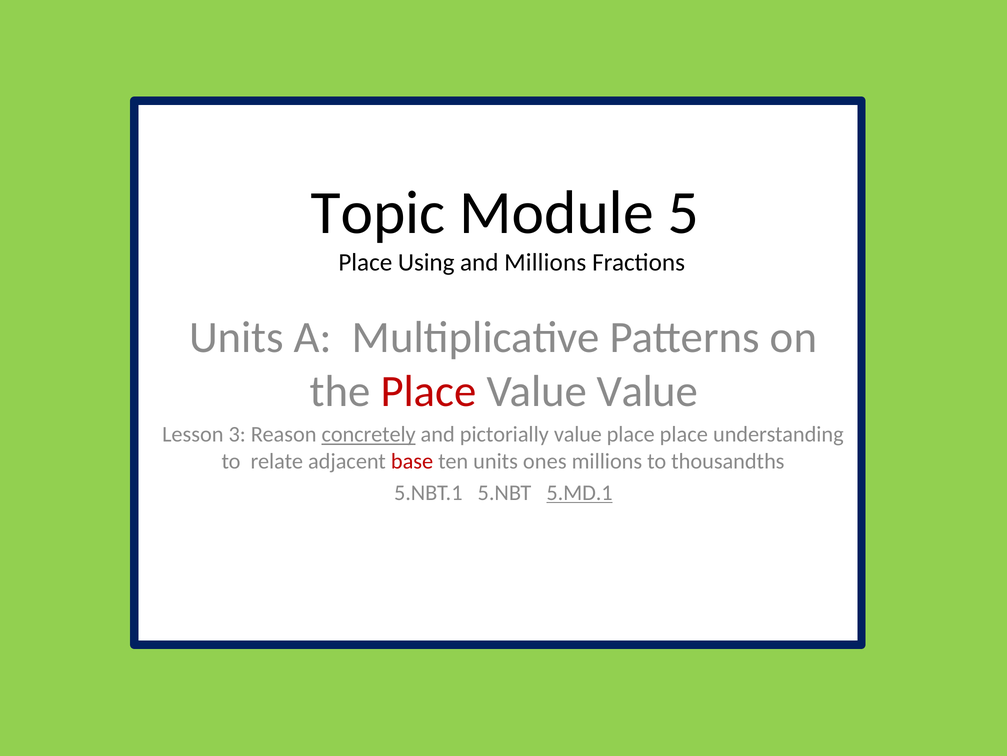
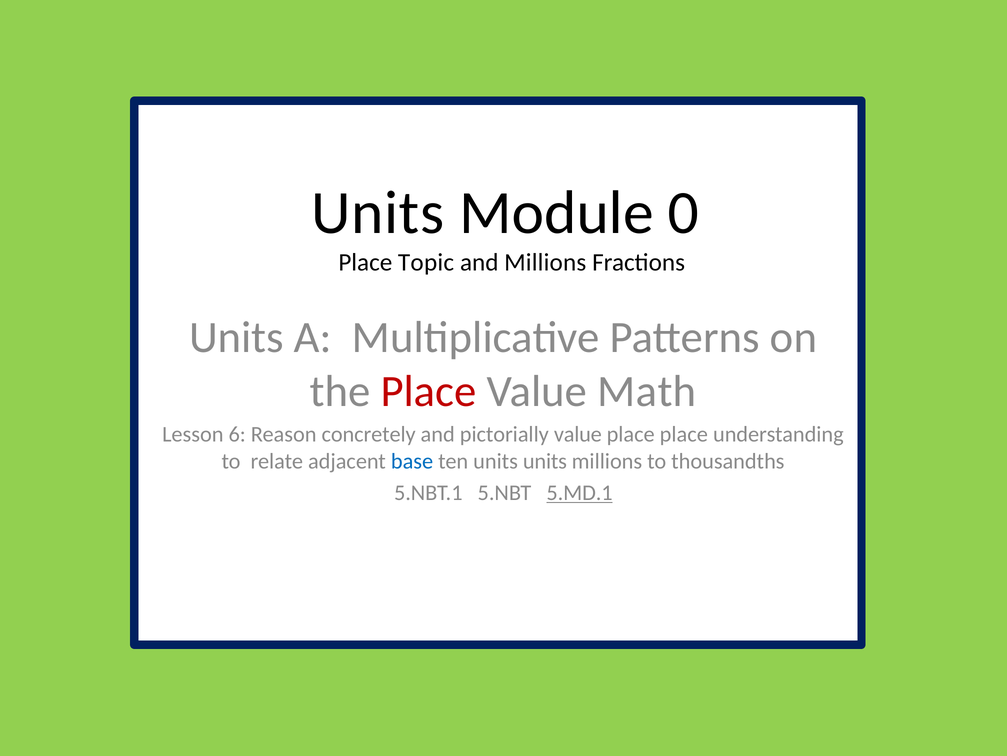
Topic: Topic -> Units (378, 213)
5: 5 -> 0 (683, 213)
Using: Using -> Topic (426, 262)
Value Value: Value -> Math (647, 391)
3: 3 -> 6 (237, 434)
concretely underline: present -> none (369, 434)
base colour: red -> blue (412, 461)
units ones: ones -> units (545, 461)
